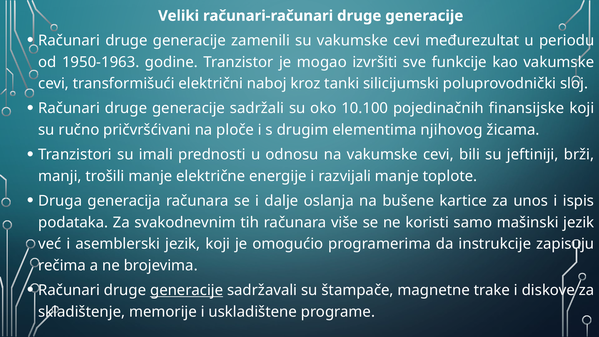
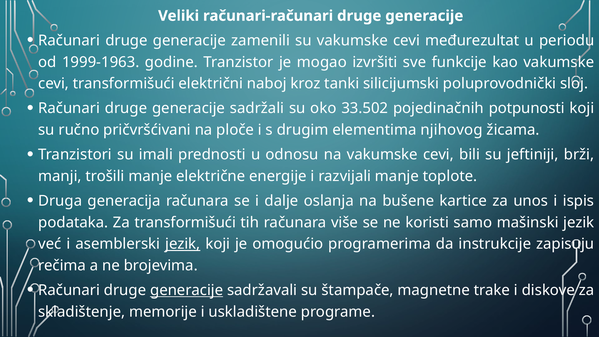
1950-1963: 1950-1963 -> 1999-1963 (101, 62)
10.100: 10.100 -> 33.502 (365, 108)
finansijske: finansijske -> potpunosti (527, 108)
Za svakodnevnim: svakodnevnim -> transformišući (185, 222)
jezik underline: none -> present (183, 244)
